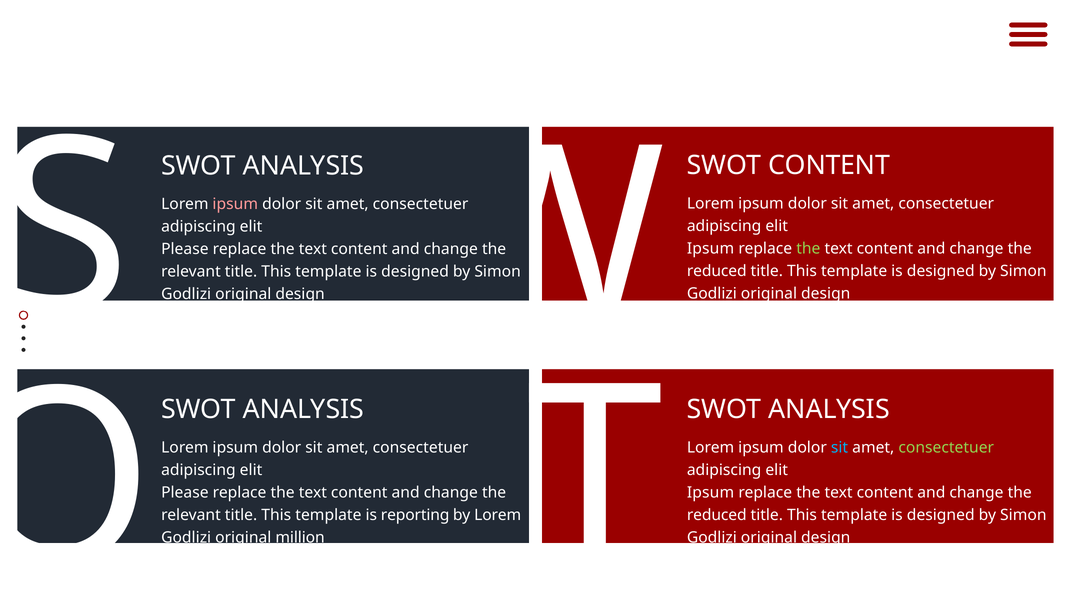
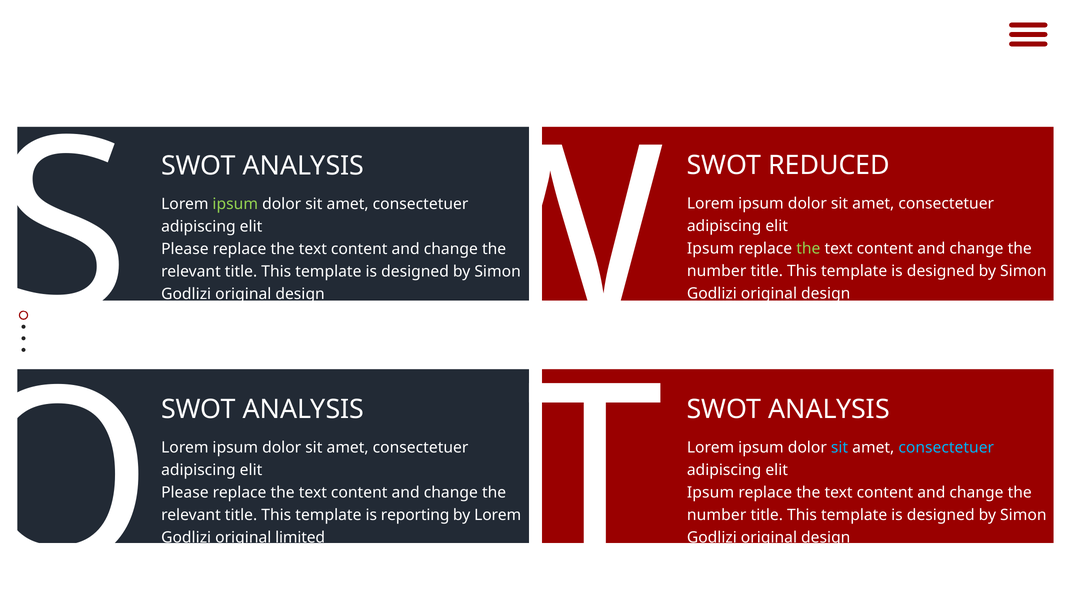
SWOT CONTENT: CONTENT -> REDUCED (829, 165)
ipsum colour: pink -> light green (235, 204)
reduced: reduced -> number (717, 271)
consectetuer colour: light green -> light blue (946, 447)
reduced: reduced -> number (717, 515)
million: million -> limited (300, 537)
